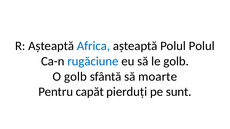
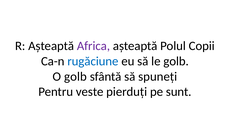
Africa colour: blue -> purple (93, 46)
Polul Polul: Polul -> Copii (202, 46)
moarte: moarte -> spuneți (158, 77)
capăt: capăt -> veste (90, 92)
